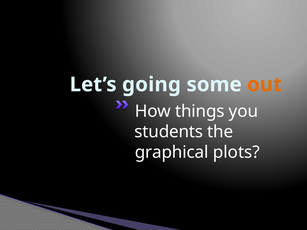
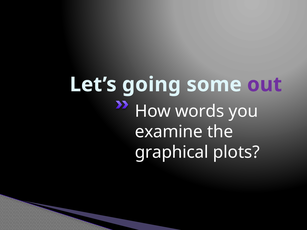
out colour: orange -> purple (265, 85)
things: things -> words (200, 111)
students: students -> examine (169, 132)
